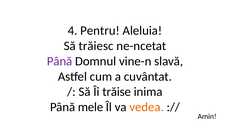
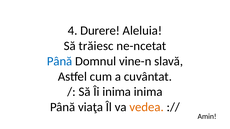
Pentru: Pentru -> Durere (100, 31)
Până colour: purple -> blue (60, 61)
Îi trăise: trăise -> inima (117, 92)
mele: mele -> viaţa (91, 107)
